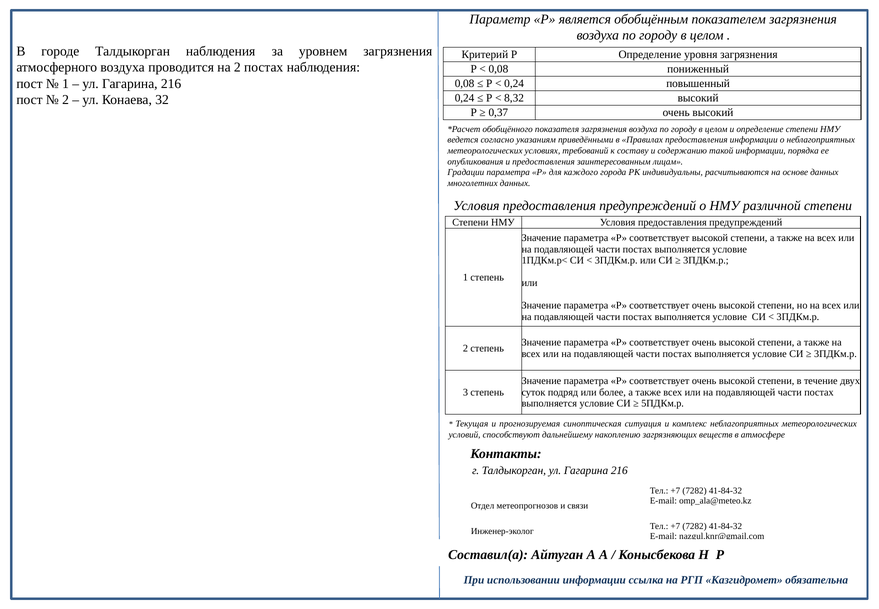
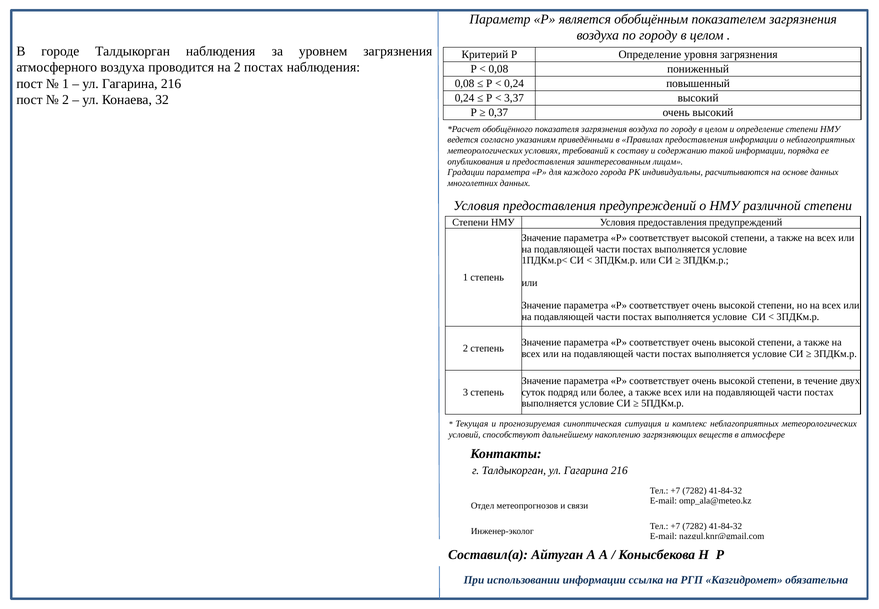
8,32: 8,32 -> 3,37 (514, 98)
